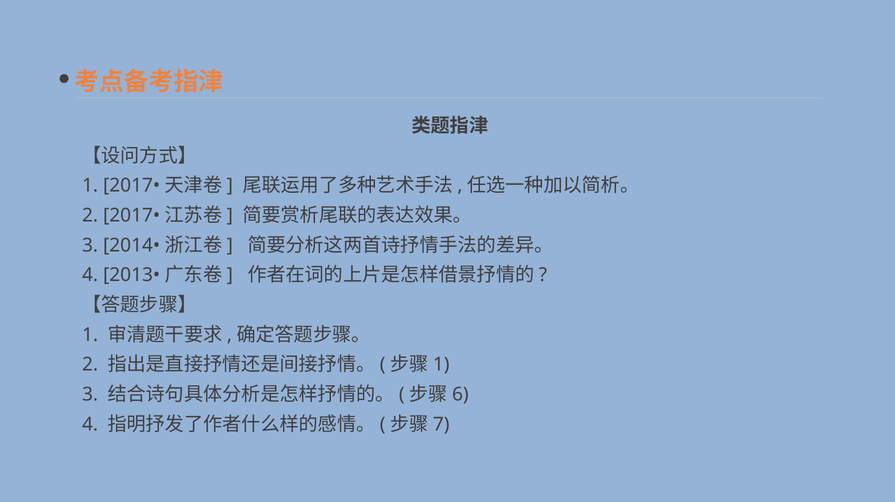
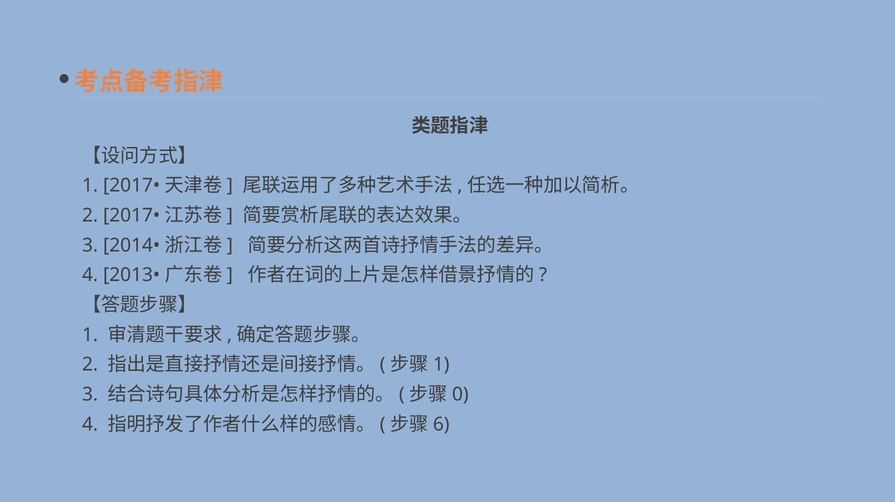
6: 6 -> 0 (460, 394)
7: 7 -> 6 (441, 424)
